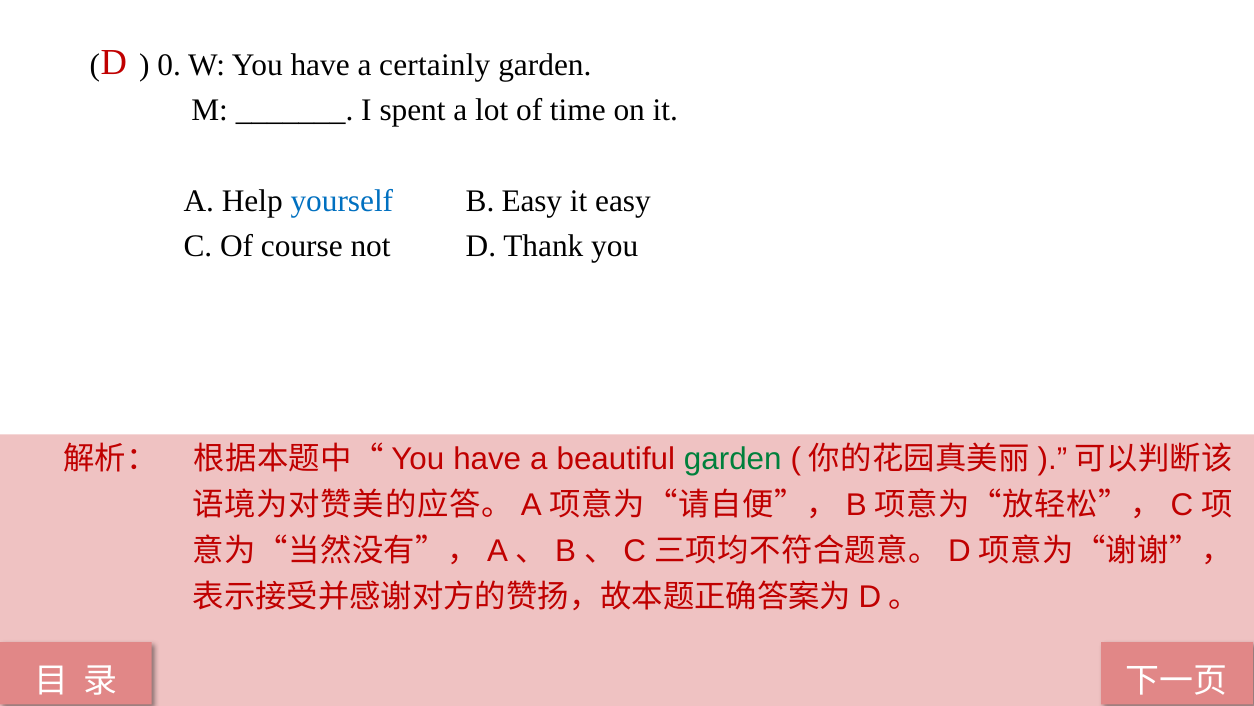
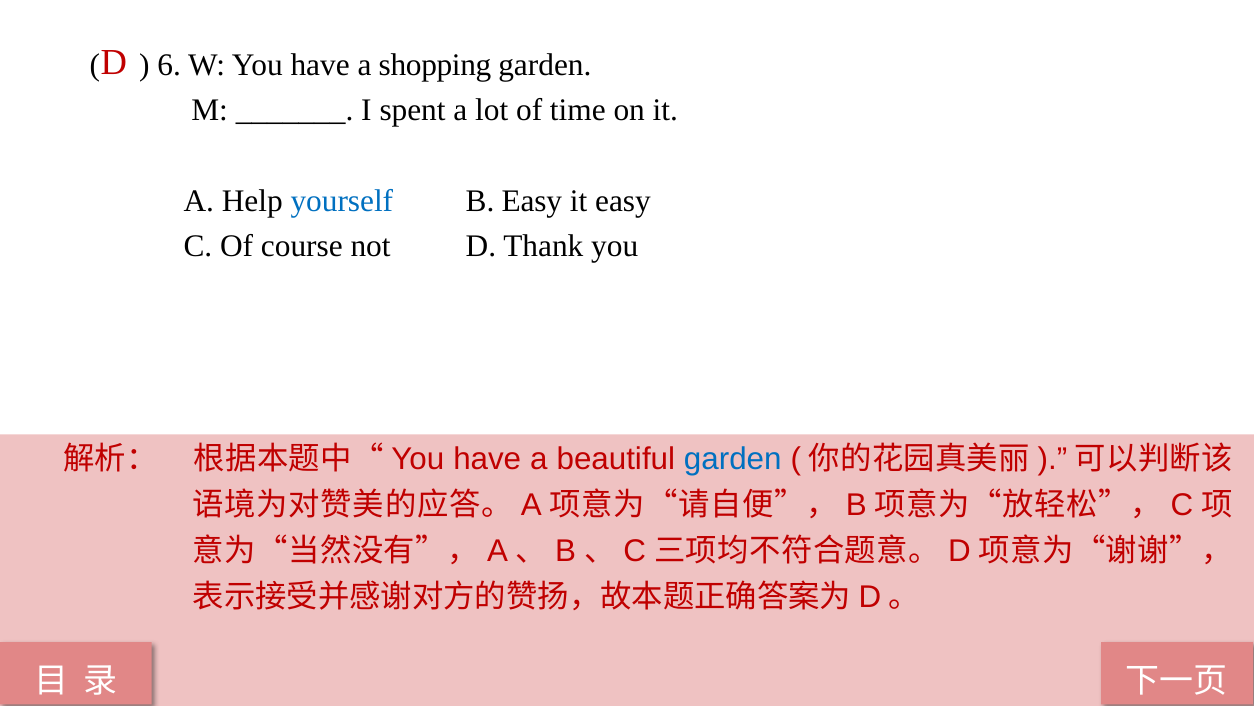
0: 0 -> 6 (169, 65)
certainly: certainly -> shopping (435, 65)
garden colour: green -> blue (733, 459)
